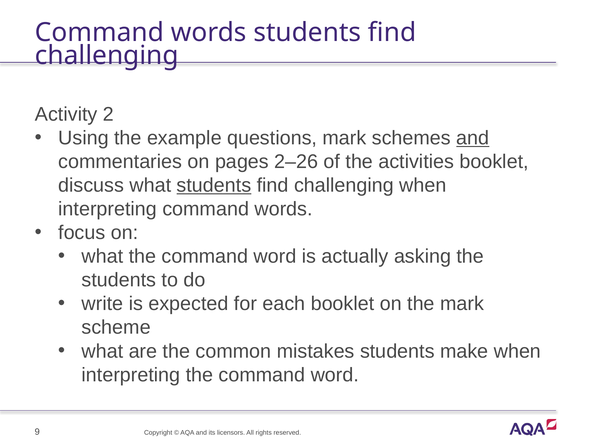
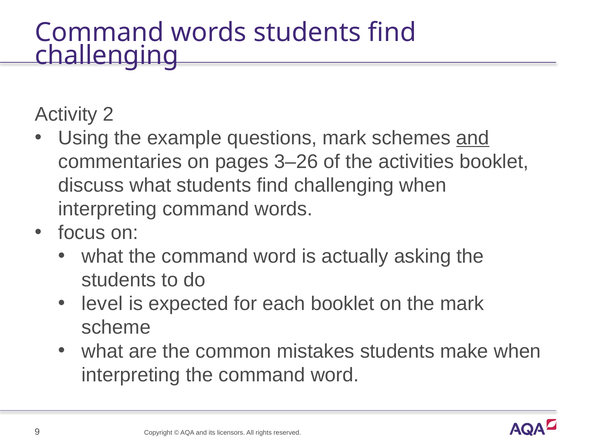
2–26: 2–26 -> 3–26 (296, 162)
students underline: present -> none (214, 185)
write: write -> level (102, 304)
